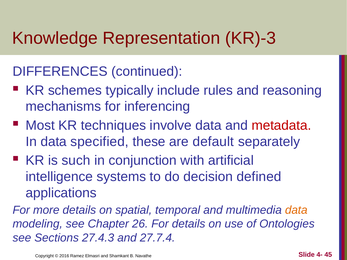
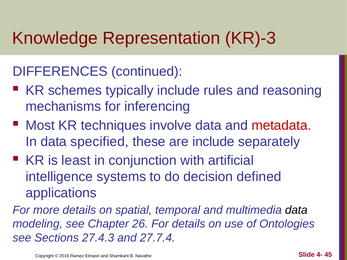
are default: default -> include (213, 142)
such: such -> least (76, 161)
data colour: orange -> black (296, 210)
